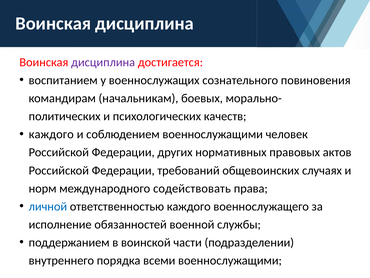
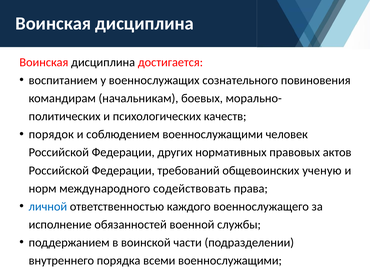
дисциплина colour: purple -> black (103, 62)
каждого: каждого -> порядок (51, 134)
случаях: случаях -> ученую (322, 170)
